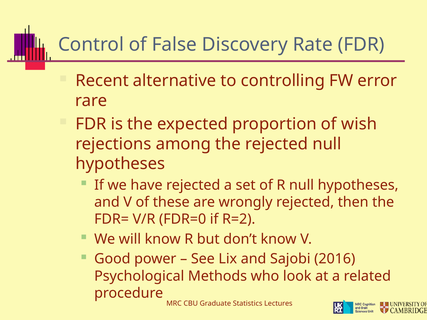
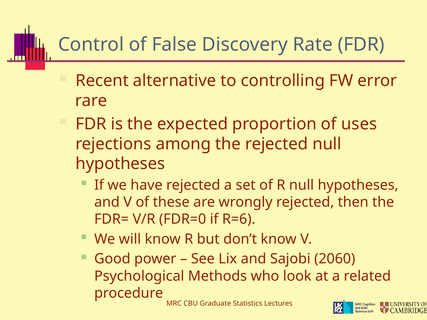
wish: wish -> uses (359, 124)
R=2: R=2 -> R=6 (239, 219)
2016: 2016 -> 2060 (335, 259)
